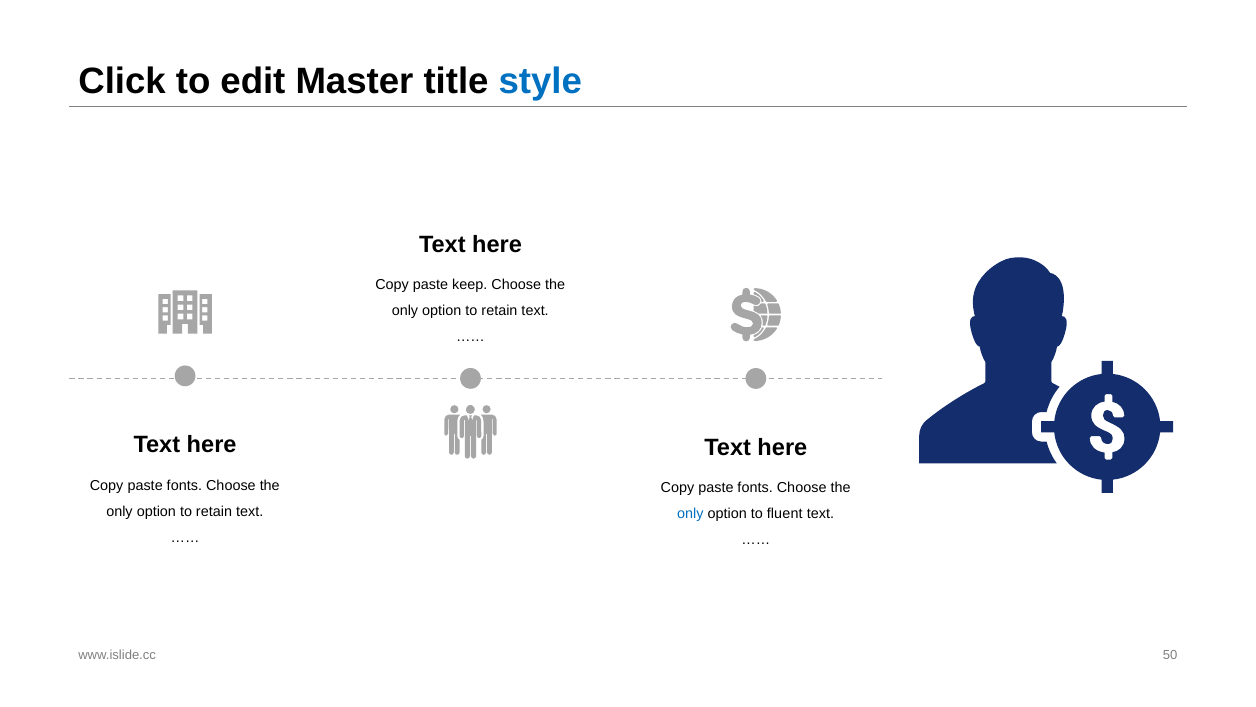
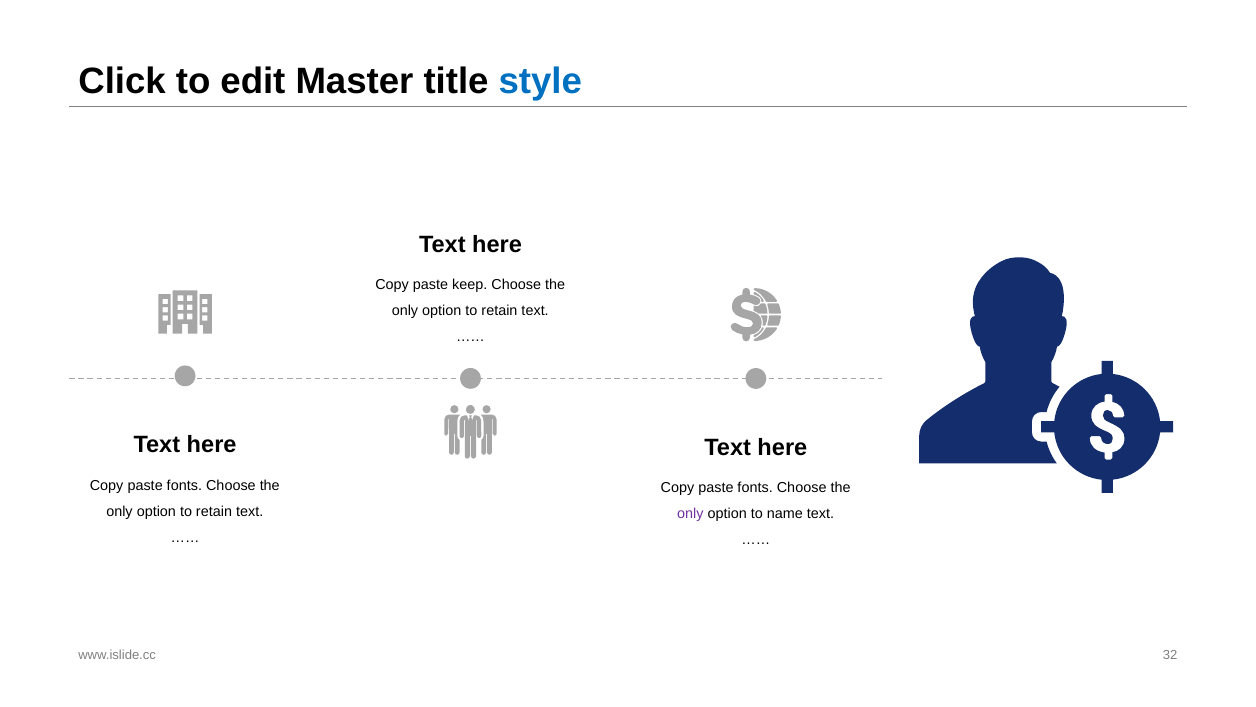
only colour: blue -> purple (690, 513)
fluent: fluent -> name (785, 513)
50: 50 -> 32 (1170, 654)
